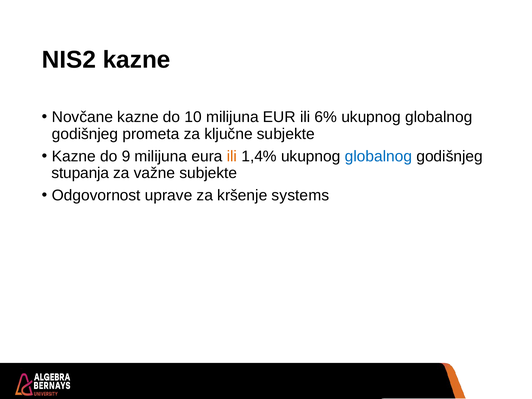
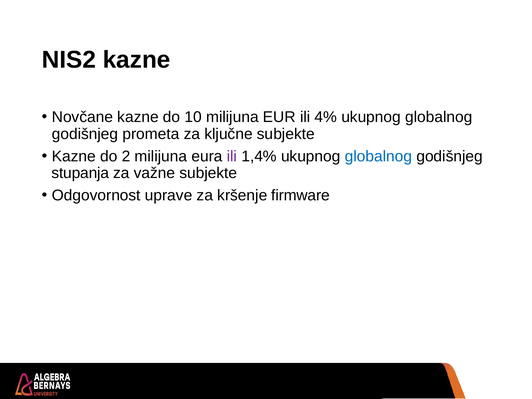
6%: 6% -> 4% (326, 117)
9: 9 -> 2 (126, 156)
ili colour: orange -> purple (232, 156)
systems: systems -> firmware (301, 195)
